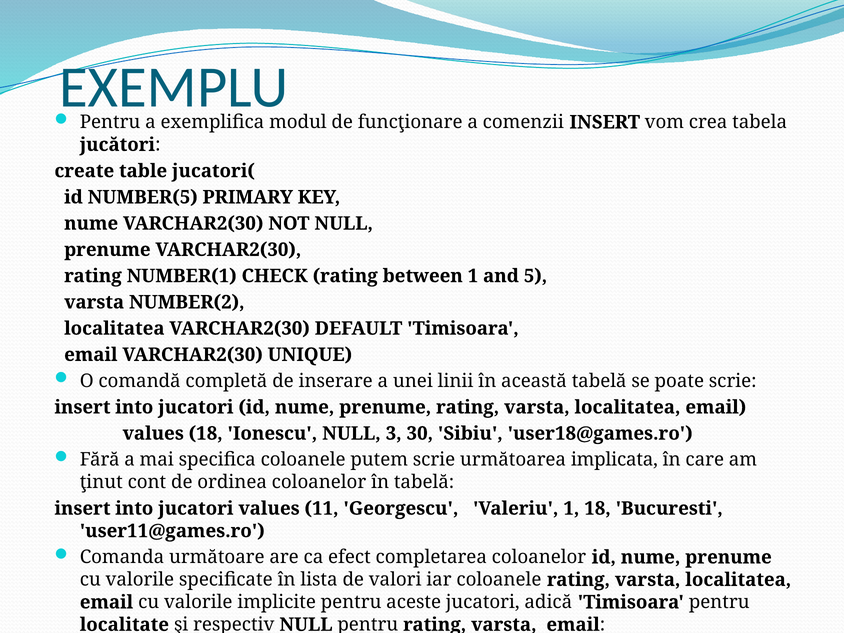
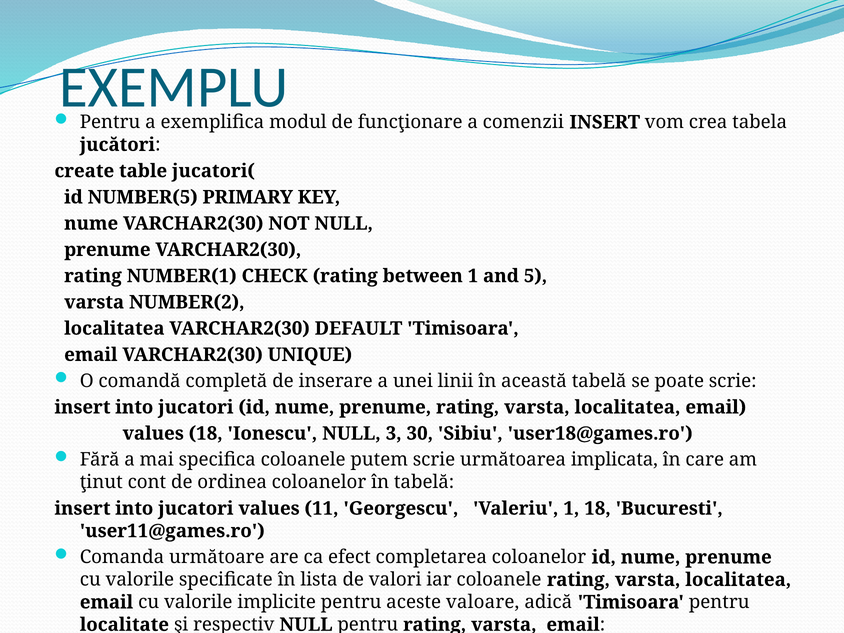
aceste jucatori: jucatori -> valoare (483, 602)
